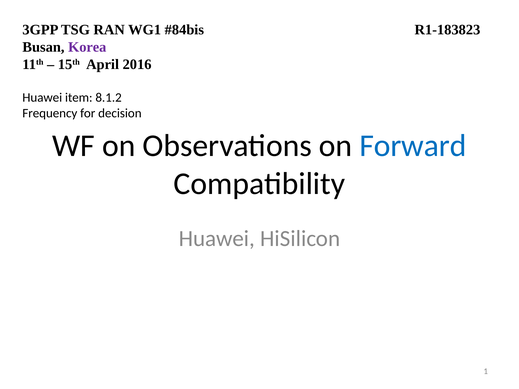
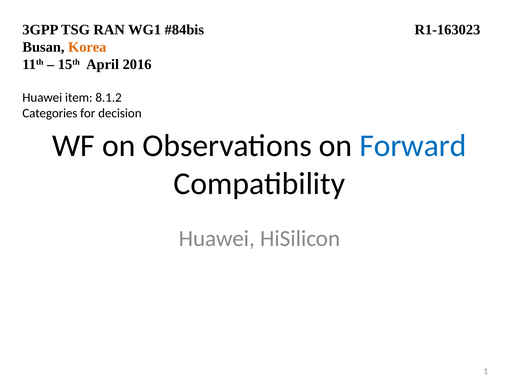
R1-183823: R1-183823 -> R1-163023 (447, 30)
Korea colour: purple -> orange (87, 47)
Frequency: Frequency -> Categories (50, 113)
